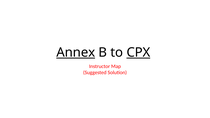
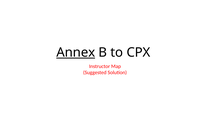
CPX underline: present -> none (138, 52)
